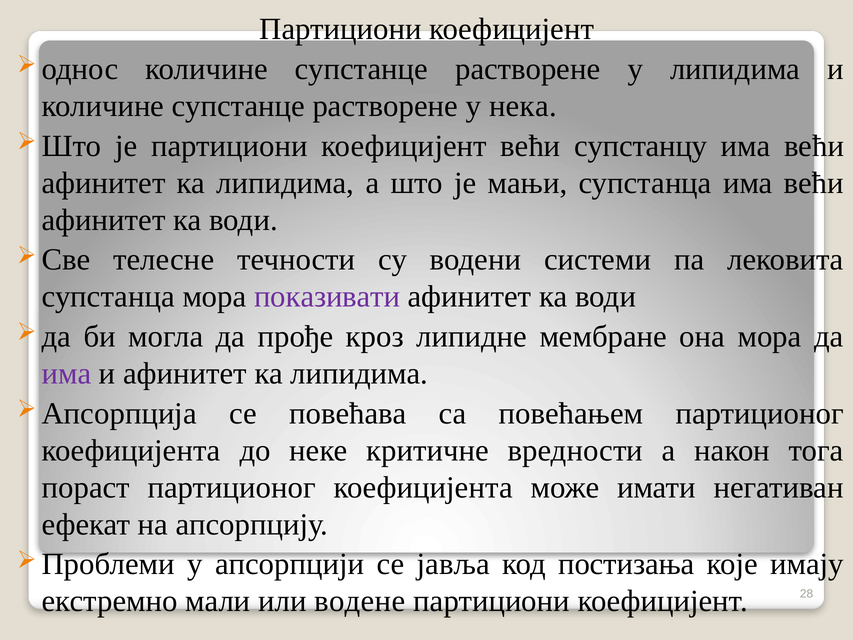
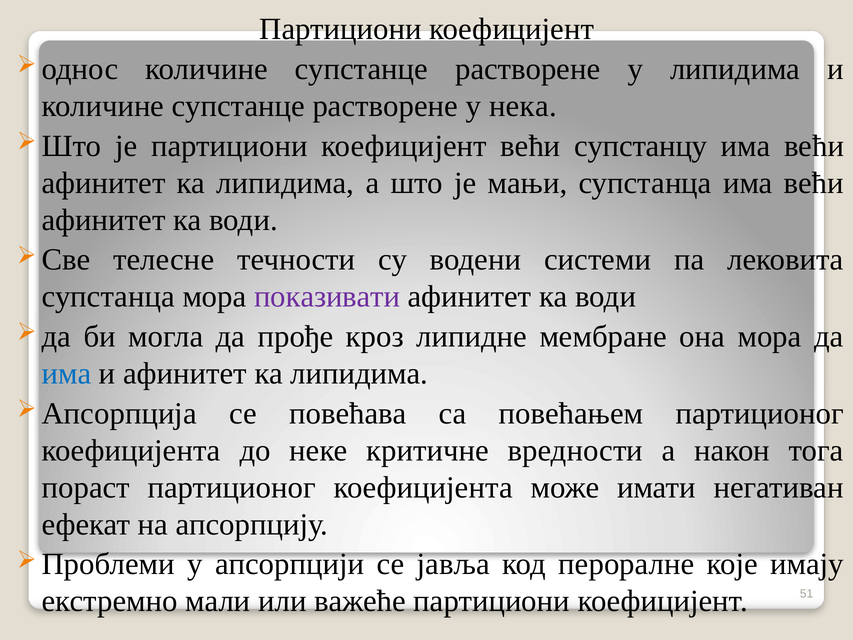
има colour: purple -> blue (67, 373)
постизања: постизања -> пероралне (626, 564)
водене: водене -> важеће (360, 601)
28: 28 -> 51 (807, 594)
